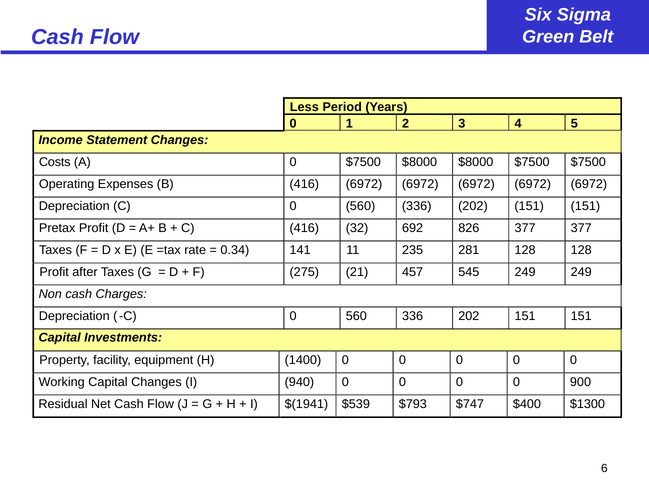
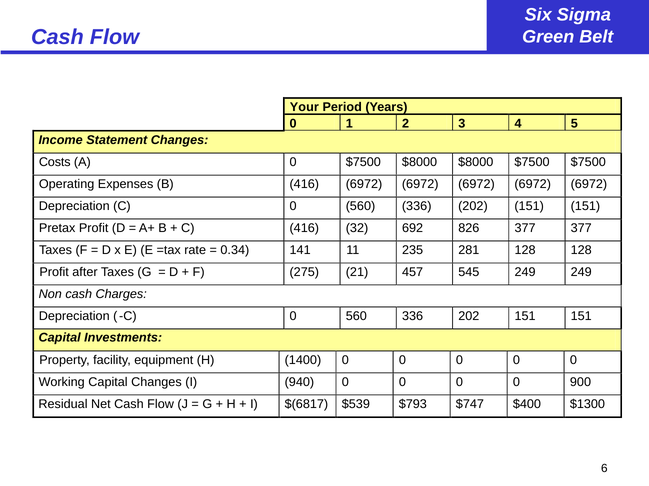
Less: Less -> Your (304, 107)
$(1941: $(1941 -> $(6817 (306, 405)
